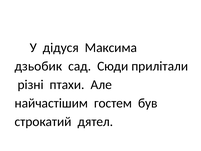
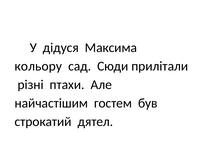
дзьобик: дзьобик -> кольору (38, 66)
